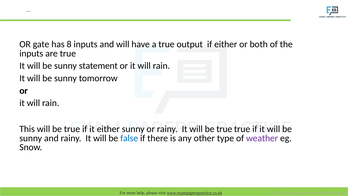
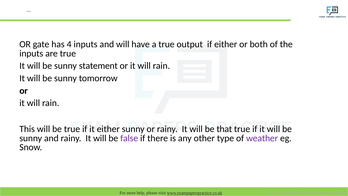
8: 8 -> 4 (69, 44)
It will be true: true -> that (224, 129)
false colour: blue -> purple (129, 138)
